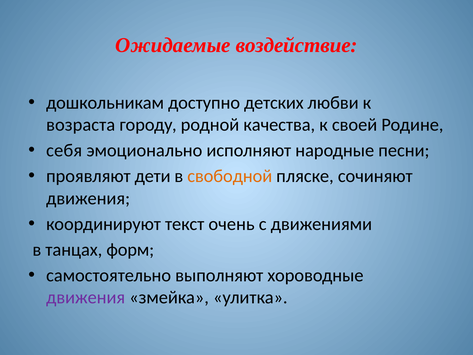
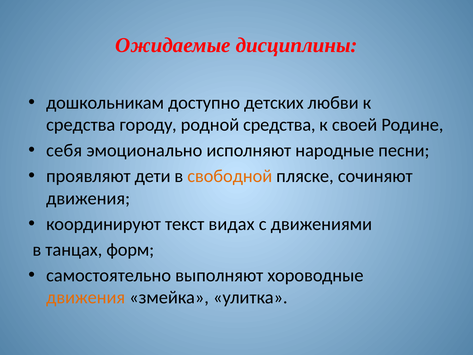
воздействие: воздействие -> дисциплины (297, 45)
возраста: возраста -> средства (81, 125)
родной качества: качества -> средства (279, 125)
очень: очень -> видах (232, 224)
движения colour: purple -> orange (86, 297)
